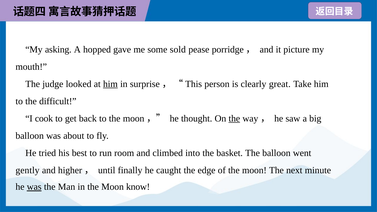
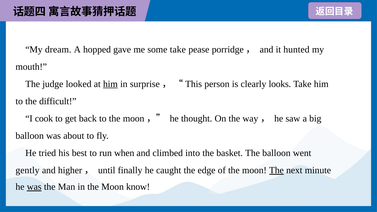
asking: asking -> dream (58, 49)
some sold: sold -> take (178, 49)
picture: picture -> hunted (296, 49)
great: great -> looks (280, 84)
the underline: present -> none (234, 119)
room: room -> when (124, 153)
The underline: none -> present (276, 170)
